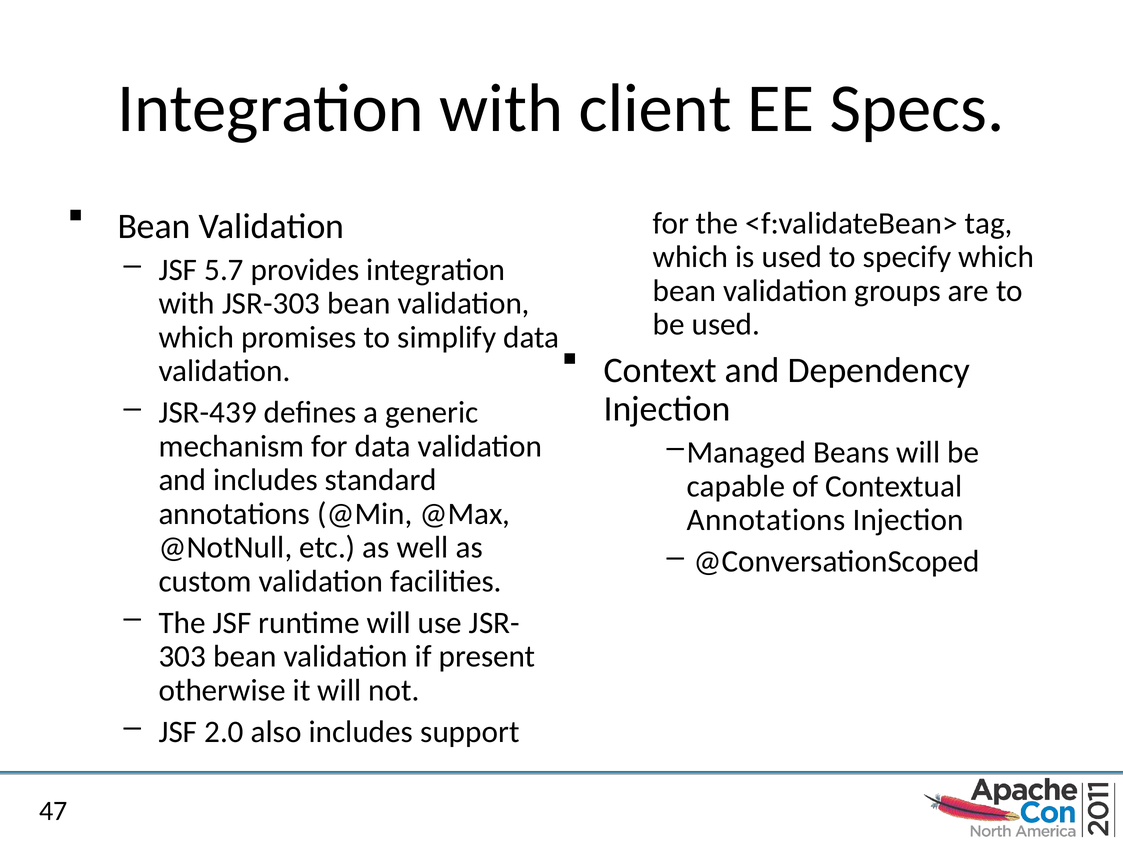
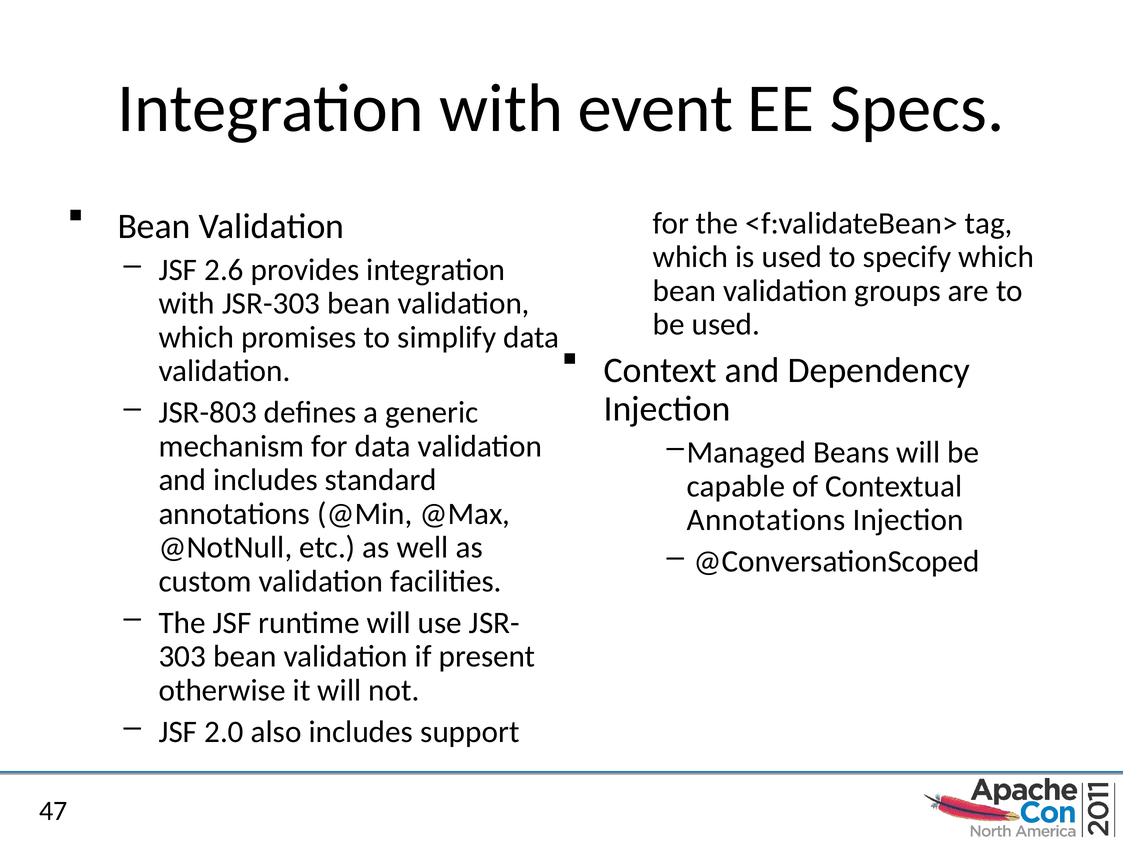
client: client -> event (655, 109)
5.7: 5.7 -> 2.6 (224, 270)
JSR-439: JSR-439 -> JSR-803 (208, 412)
